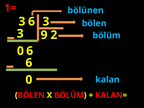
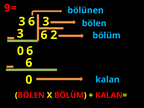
1=: 1= -> 9= (10, 8)
9: 9 -> 6 (44, 35)
